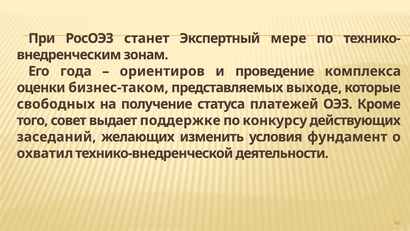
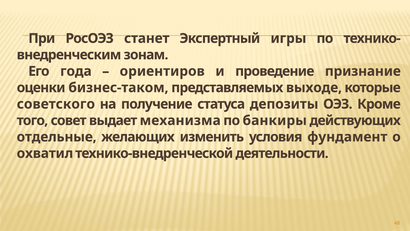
мере: мере -> игры (288, 38)
комплекса: комплекса -> признание (363, 71)
свободных: свободных -> советского (56, 104)
платежей: платежей -> депозиты (284, 104)
поддержке: поддержке -> механизма (180, 120)
конкурсу: конкурсу -> банкиры (275, 120)
заседаний: заседаний -> отдельные (57, 137)
